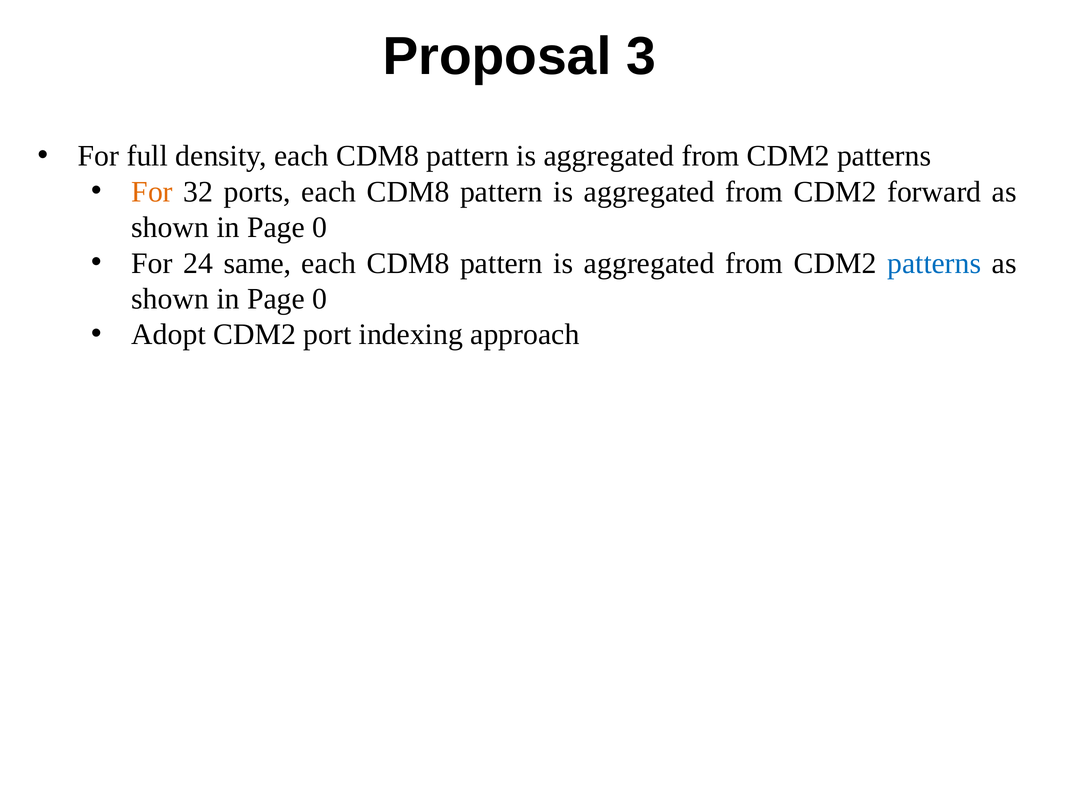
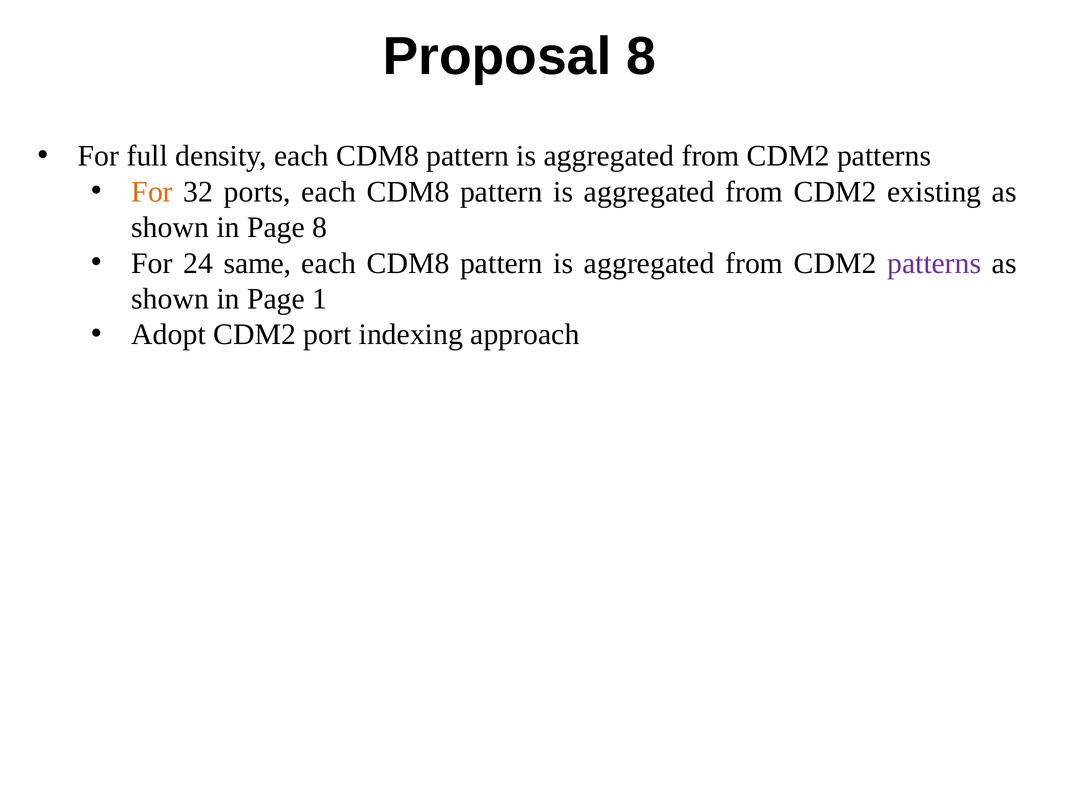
Proposal 3: 3 -> 8 (641, 57)
forward: forward -> existing (934, 192)
0: 0 -> 8 (320, 227)
patterns colour: blue -> purple (934, 263)
0: 0 -> 1 (320, 299)
